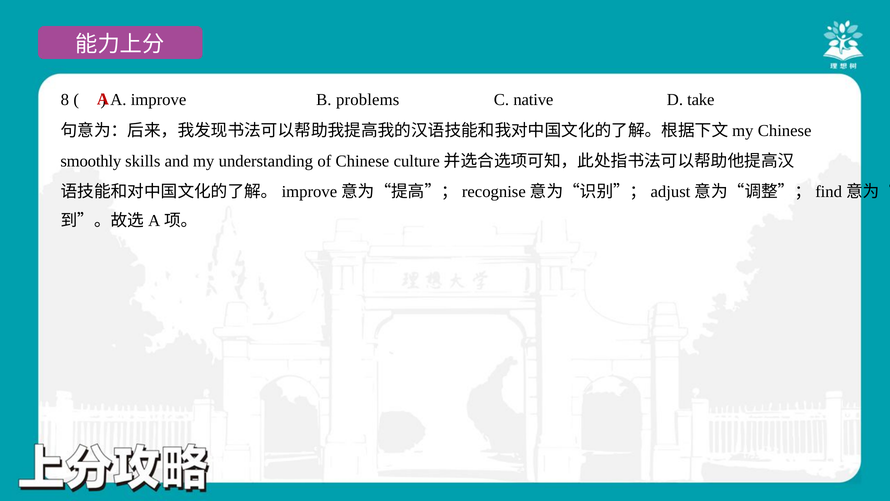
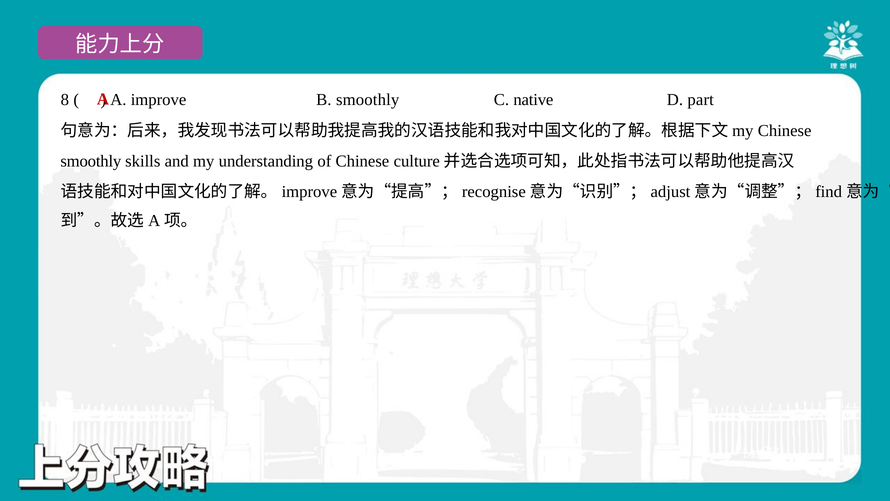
B problems: problems -> smoothly (368, 100)
take: take -> part (701, 100)
